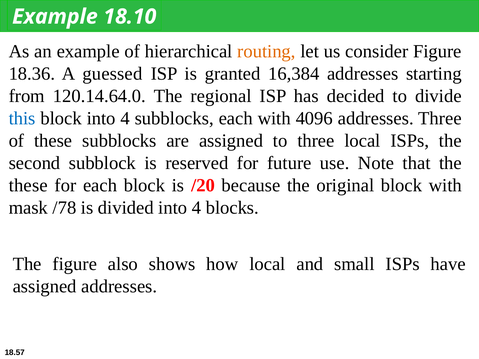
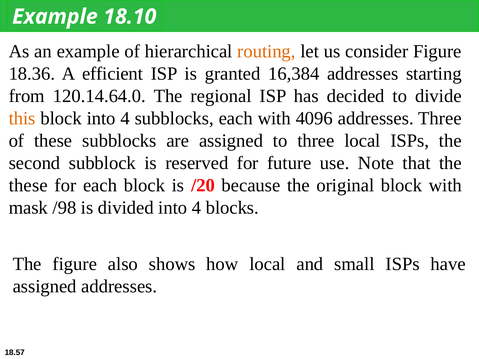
guessed: guessed -> efficient (113, 74)
this colour: blue -> orange (22, 118)
/78: /78 -> /98 (64, 208)
